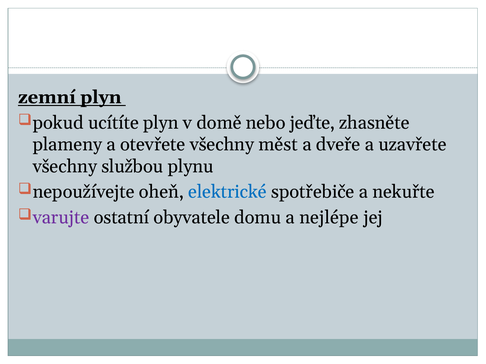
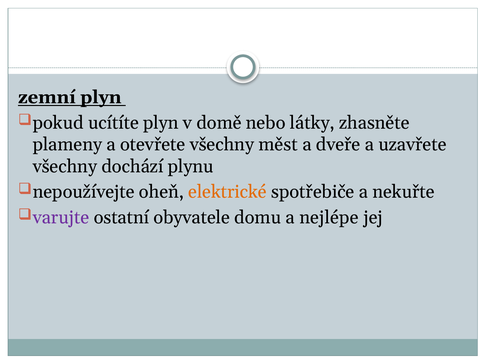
jeďte: jeďte -> látky (312, 123)
službou: službou -> dochází (132, 167)
elektrické colour: blue -> orange (228, 192)
